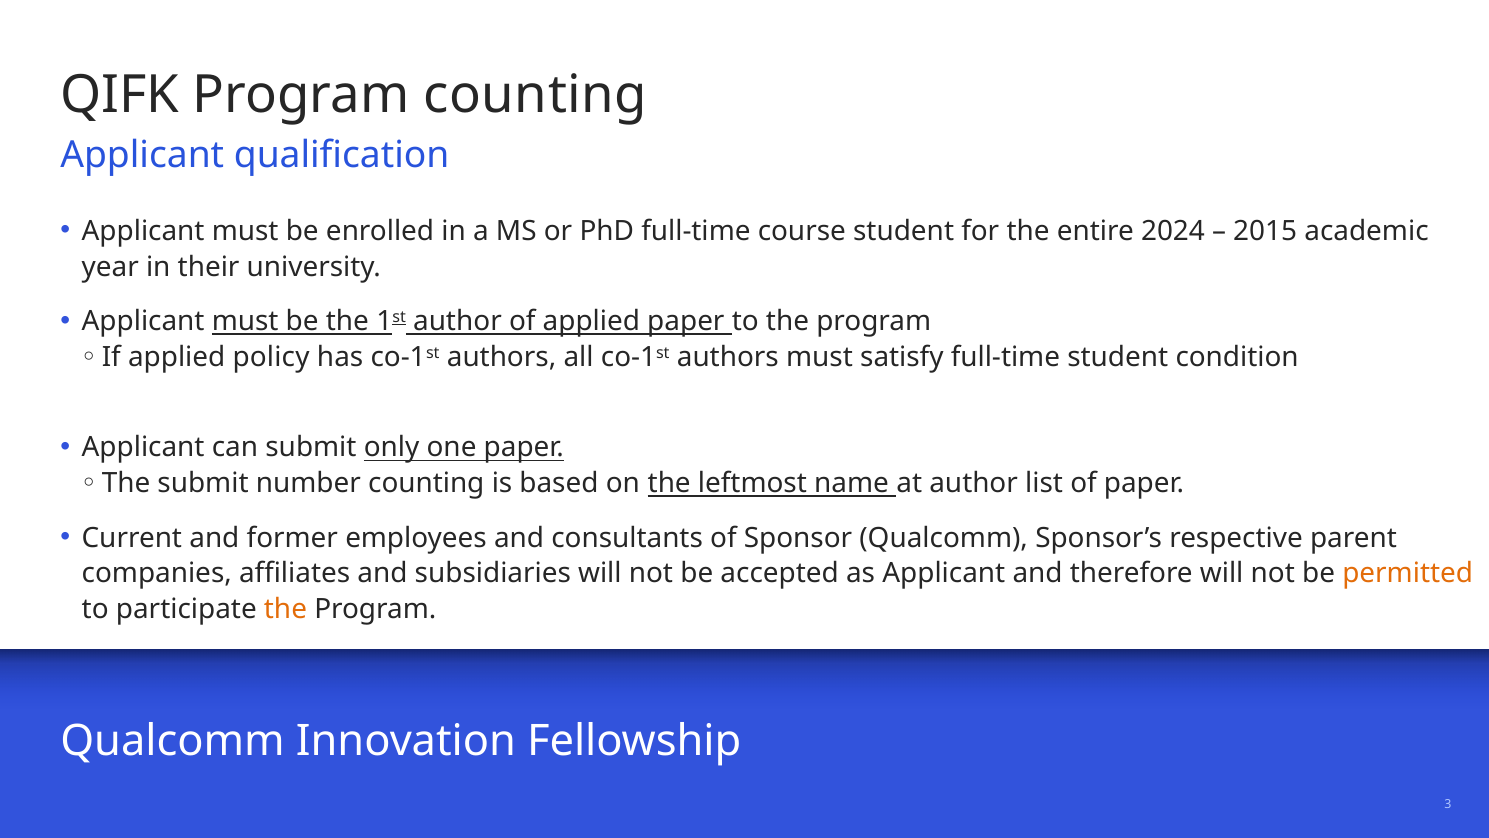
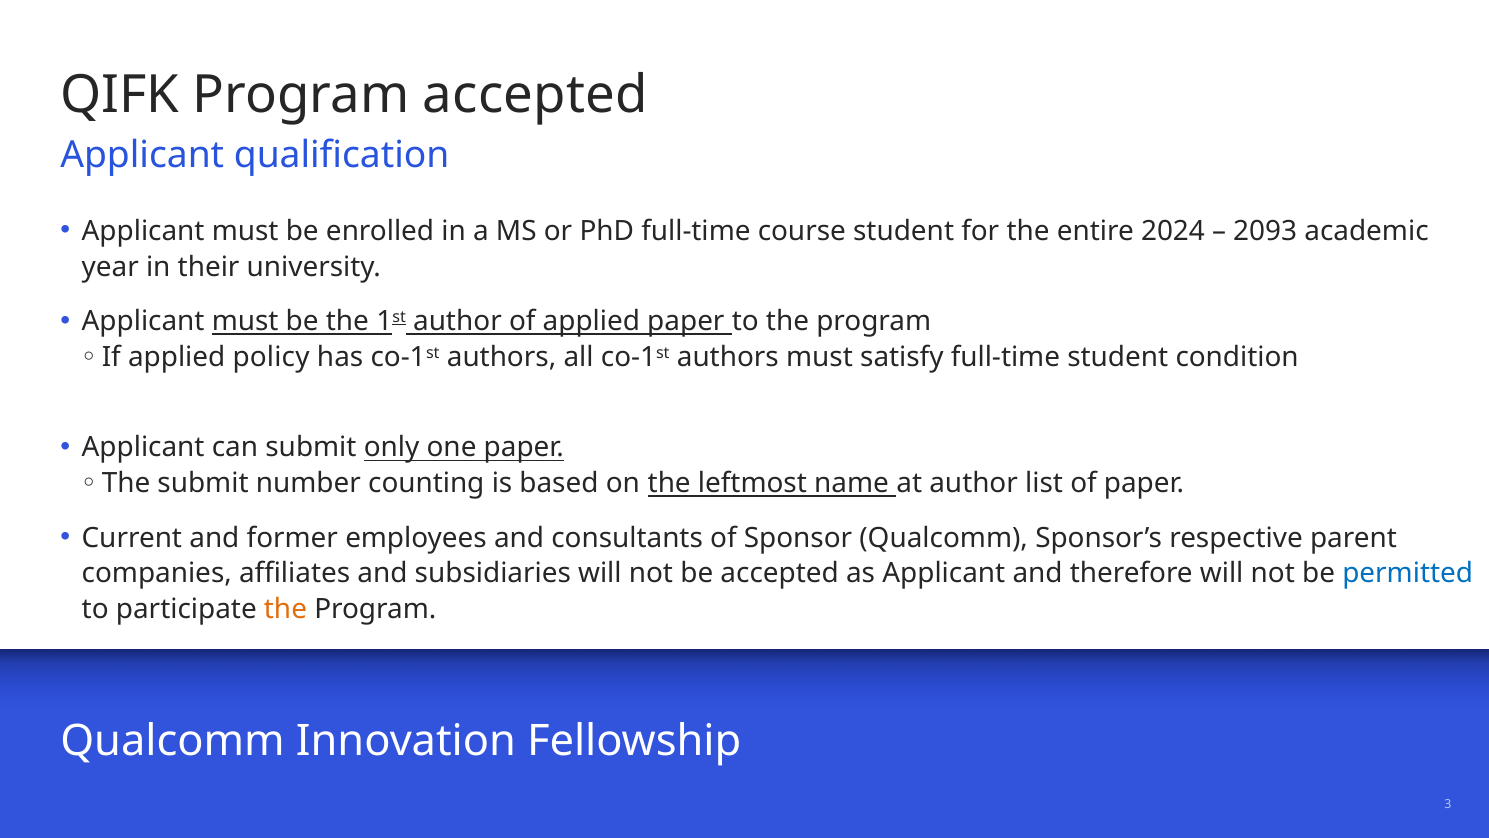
Program counting: counting -> accepted (536, 95)
2015: 2015 -> 2093 (1265, 231)
permitted colour: orange -> blue (1408, 573)
